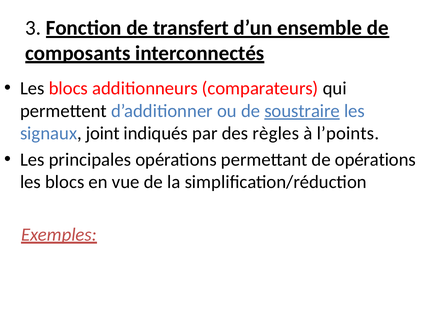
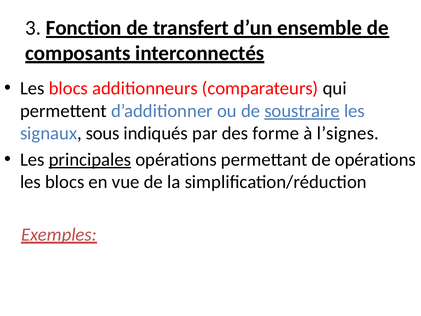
joint: joint -> sous (103, 133)
règles: règles -> forme (276, 133)
l’points: l’points -> l’signes (348, 133)
principales underline: none -> present (90, 160)
